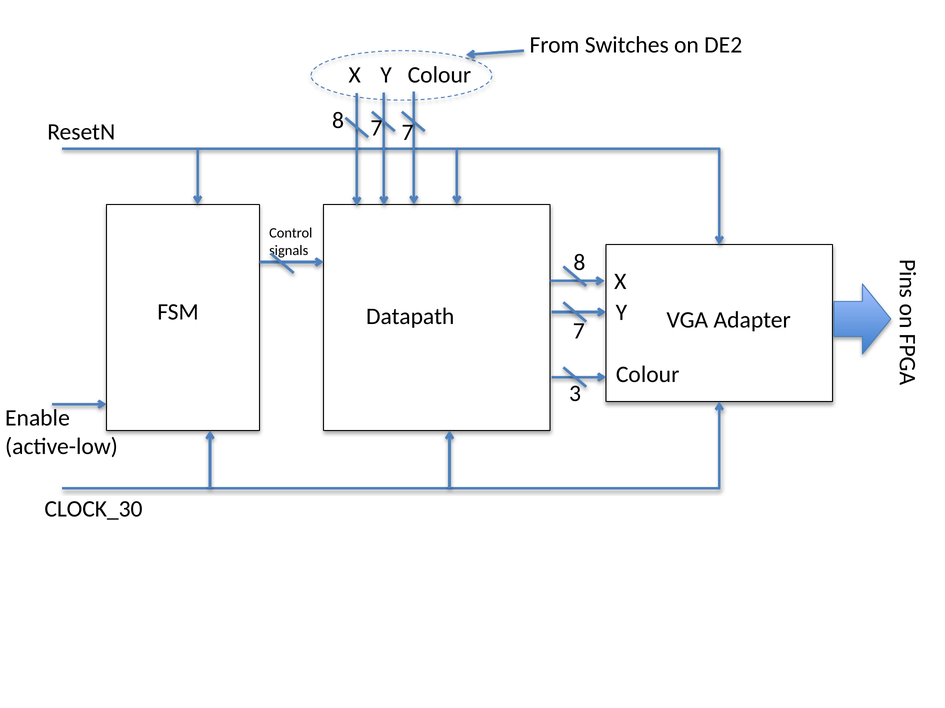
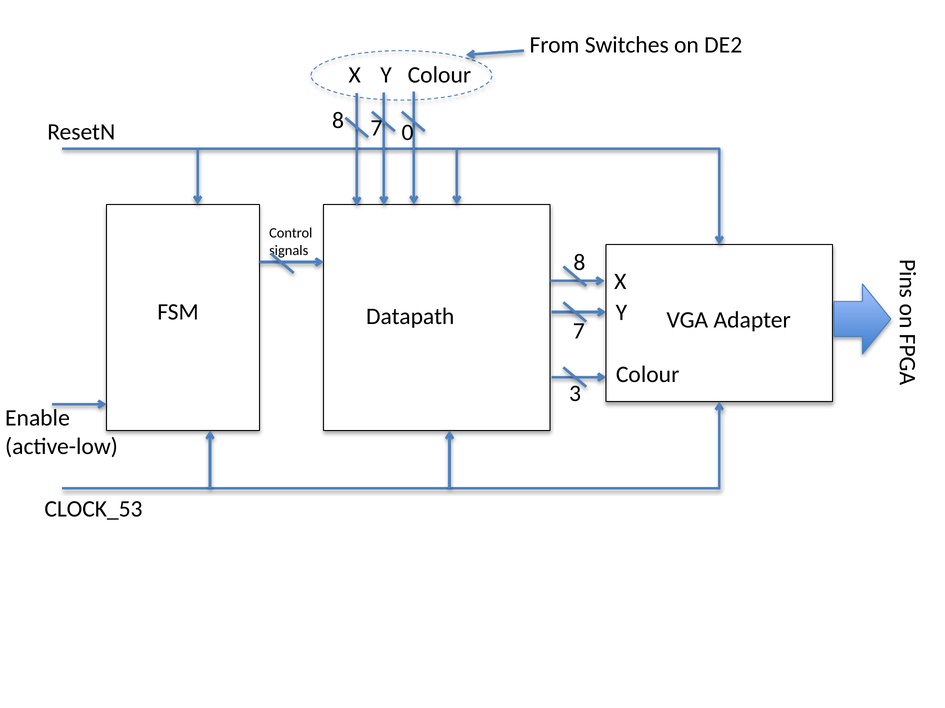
7: 7 -> 0 (408, 133)
CLOCK_30: CLOCK_30 -> CLOCK_53 (93, 509)
